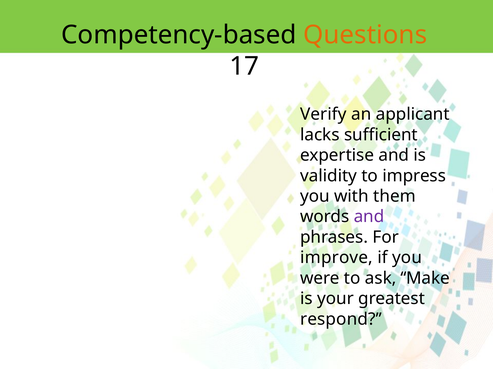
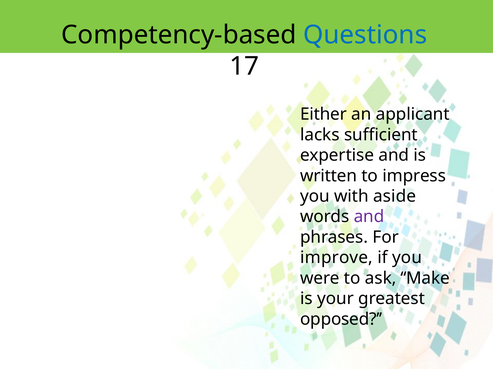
Questions colour: orange -> blue (365, 35)
Verify: Verify -> Either (324, 114)
validity: validity -> written (329, 176)
them: them -> aside (395, 197)
respond: respond -> opposed (341, 320)
